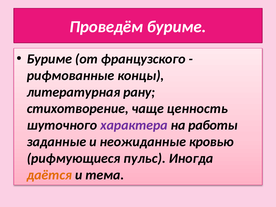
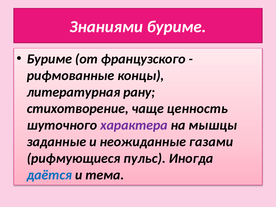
Проведём: Проведём -> Знаниями (106, 27)
работы: работы -> мышцы (213, 125)
кровью: кровью -> газами (211, 142)
даётся colour: orange -> blue (49, 175)
